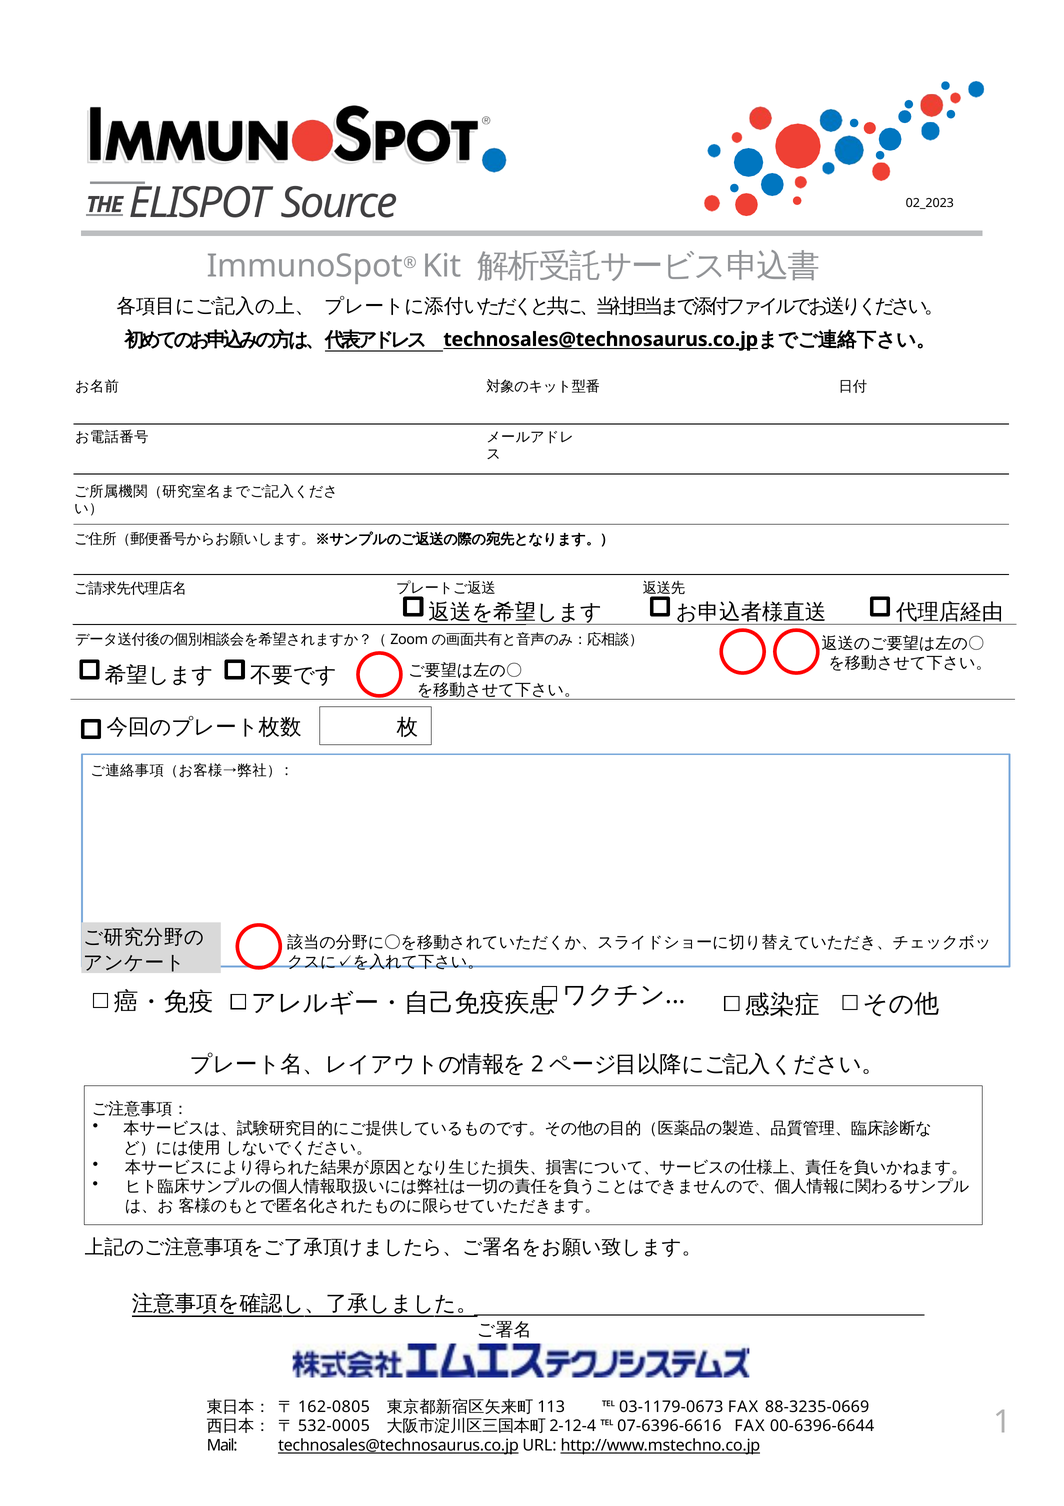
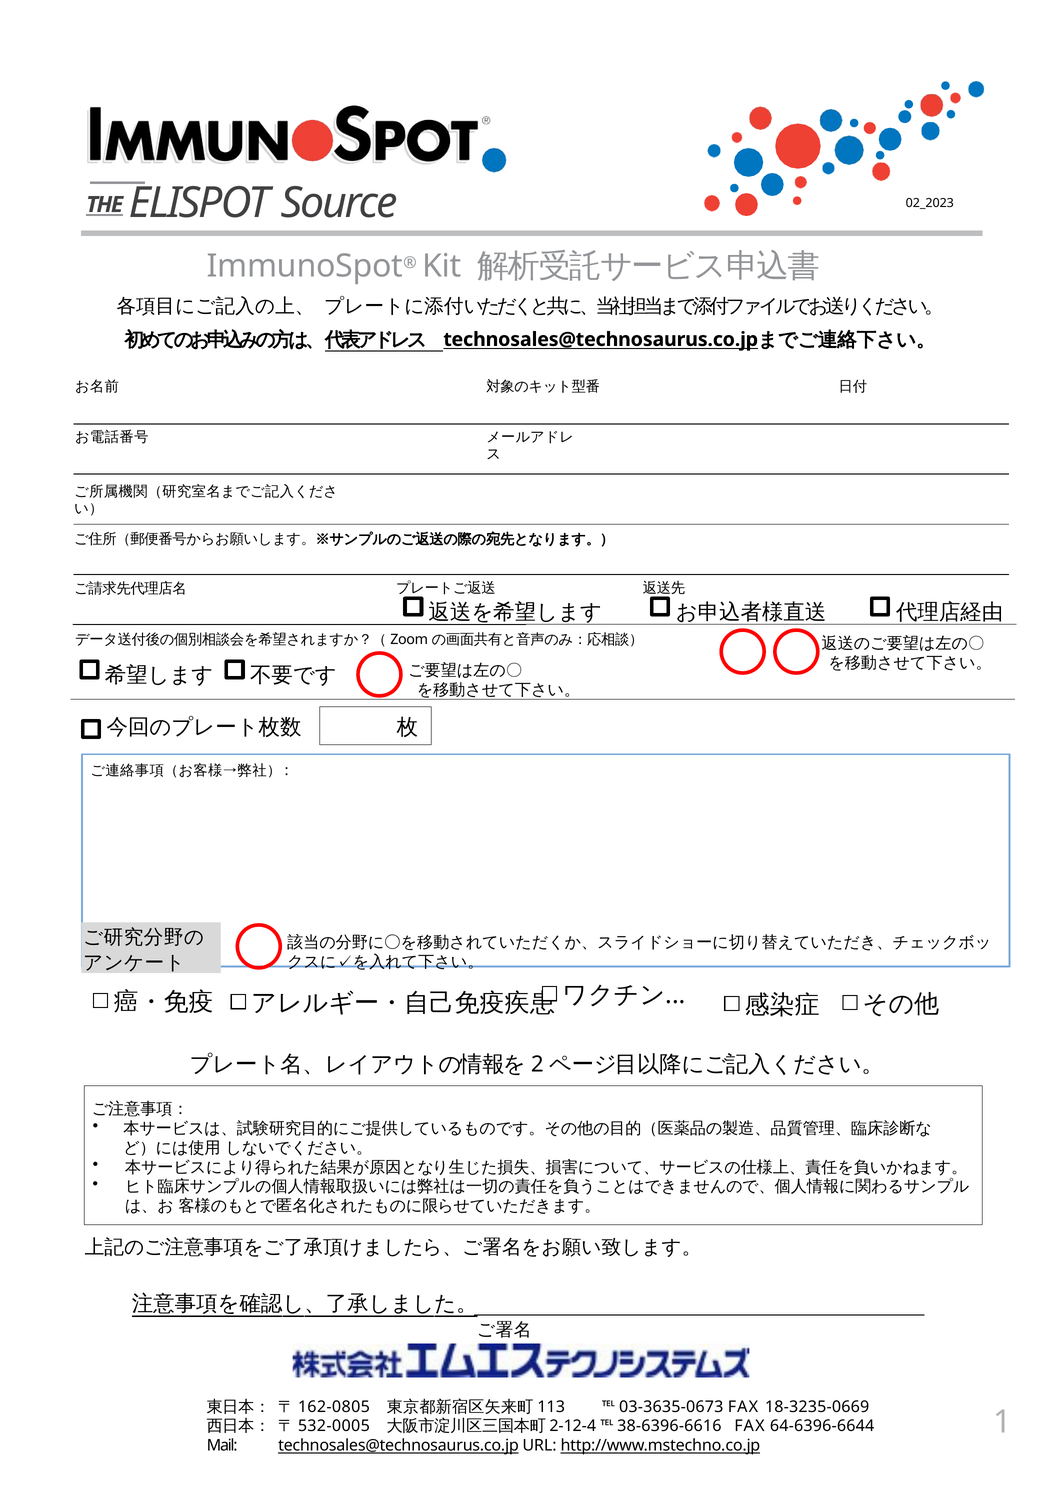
03-1179-0673: 03-1179-0673 -> 03-3635-0673 (671, 1407)
88-3235-0669: 88-3235-0669 -> 18-3235-0669 (817, 1407)
07-6396-6616: 07-6396-6616 -> 38-6396-6616 (669, 1426)
00-6396-6644: 00-6396-6644 -> 64-6396-6644 (822, 1426)
